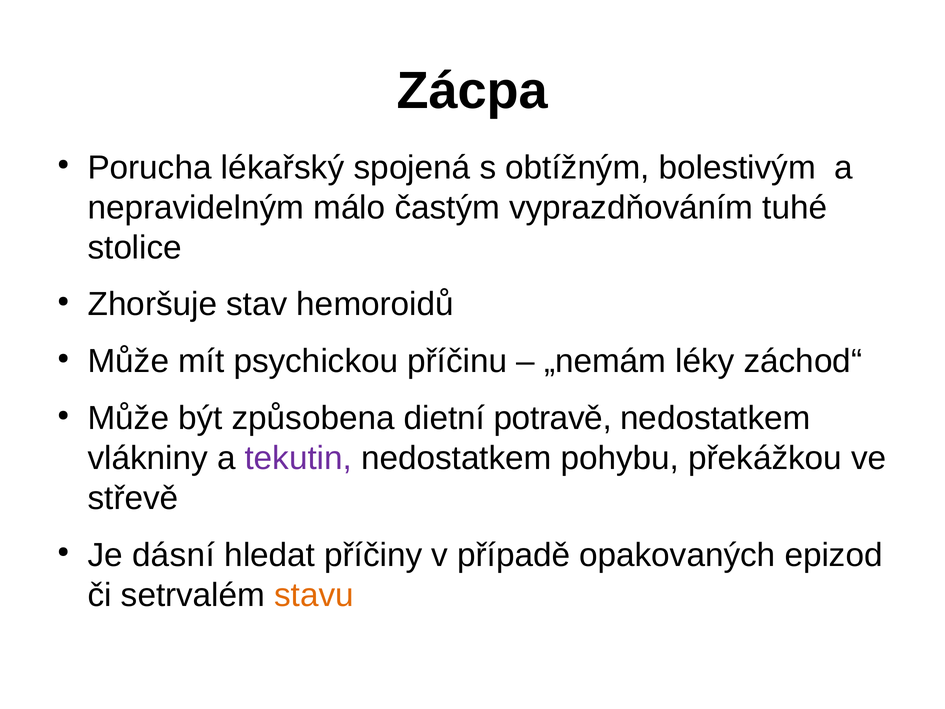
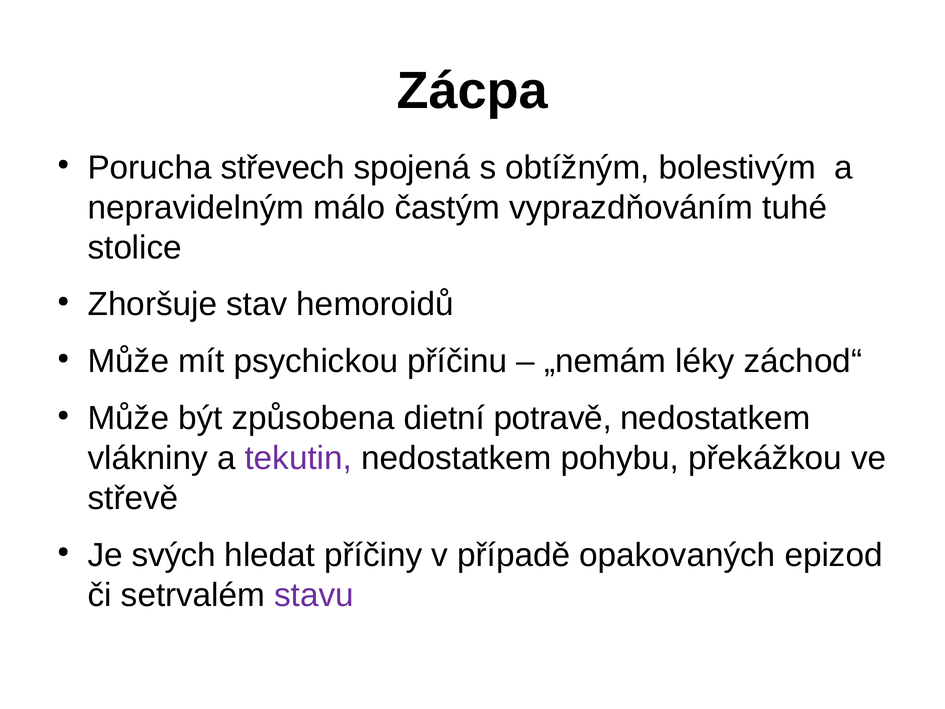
lékařský: lékařský -> střevech (283, 167)
dásní: dásní -> svých (174, 555)
stavu colour: orange -> purple (314, 595)
